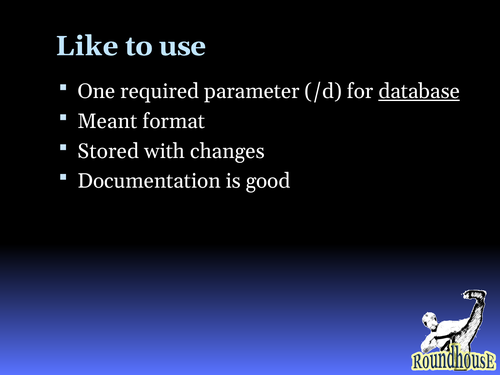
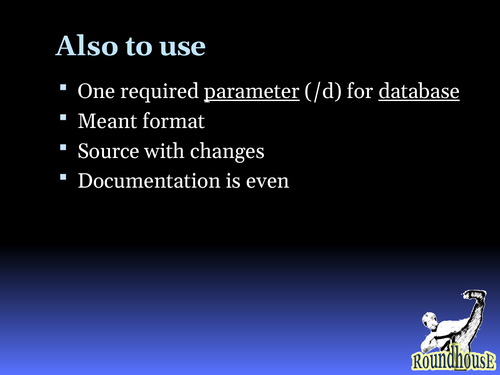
Like: Like -> Also (87, 46)
parameter underline: none -> present (252, 91)
Stored: Stored -> Source (108, 151)
good: good -> even (268, 181)
